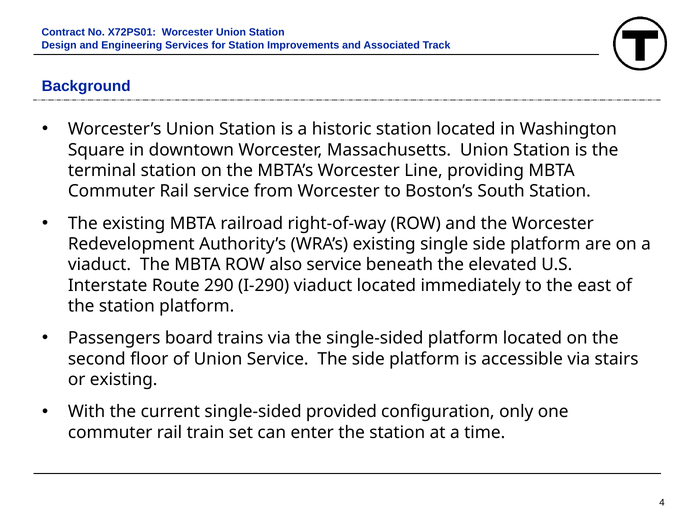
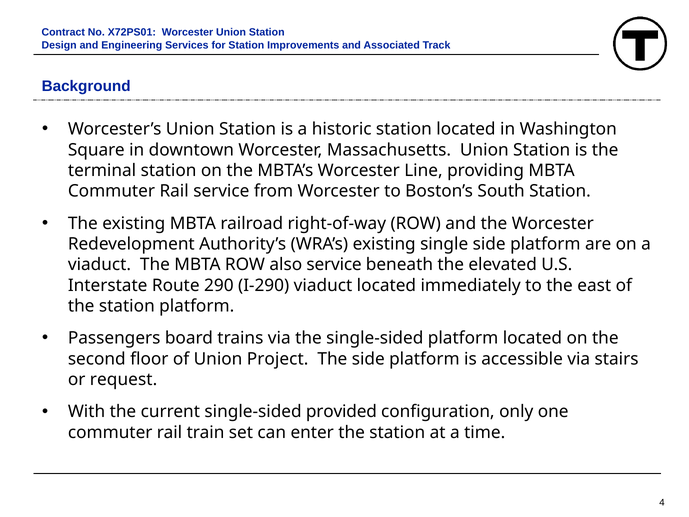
Union Service: Service -> Project (278, 359)
or existing: existing -> request (124, 379)
